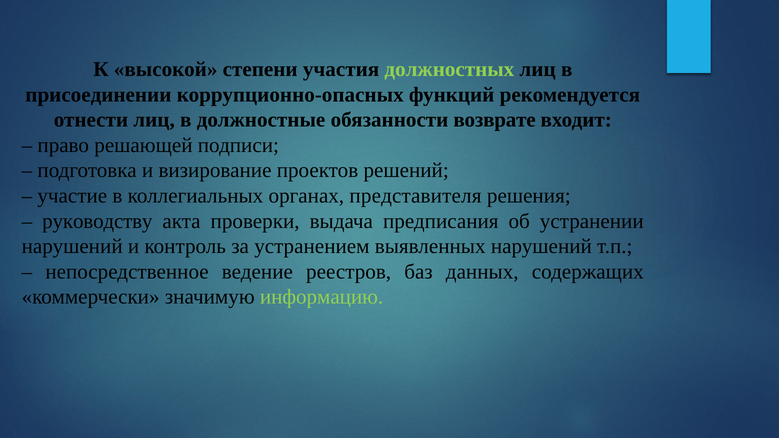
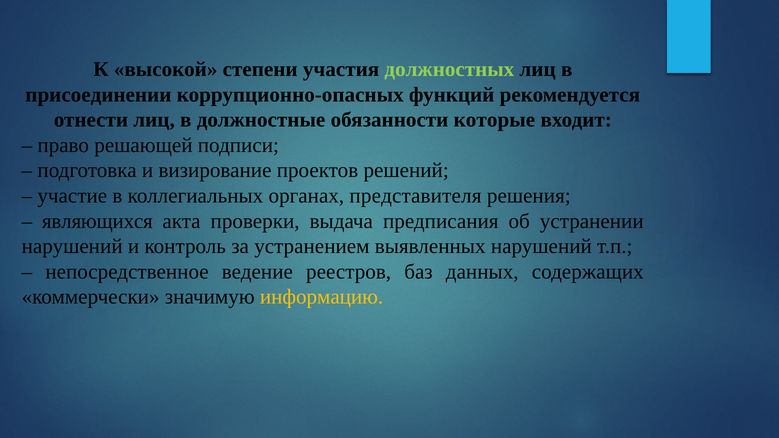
возврате: возврате -> которые (494, 120)
руководству: руководству -> являющихся (97, 221)
информацию colour: light green -> yellow (322, 297)
